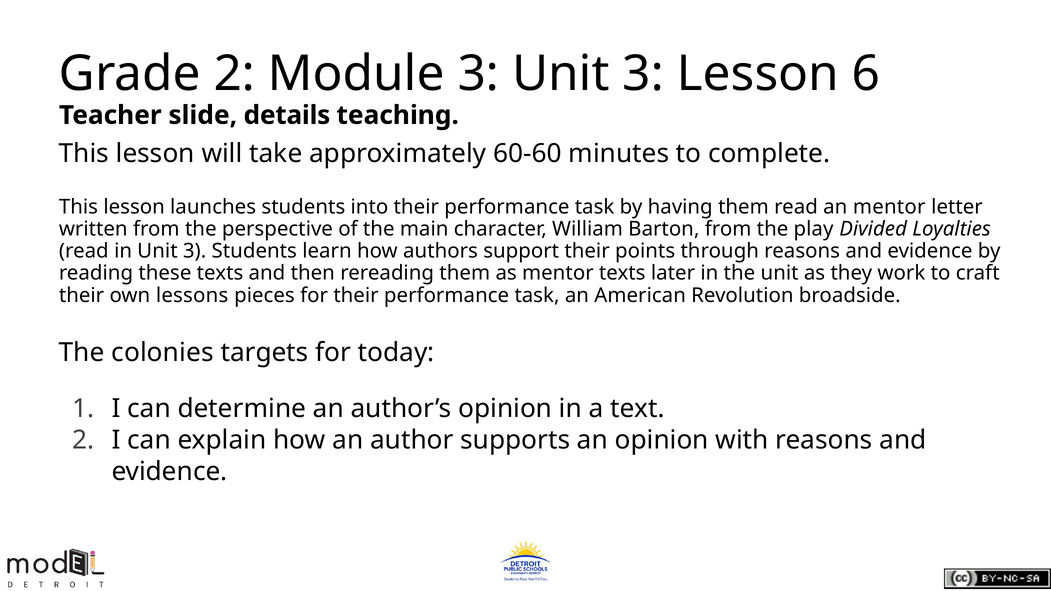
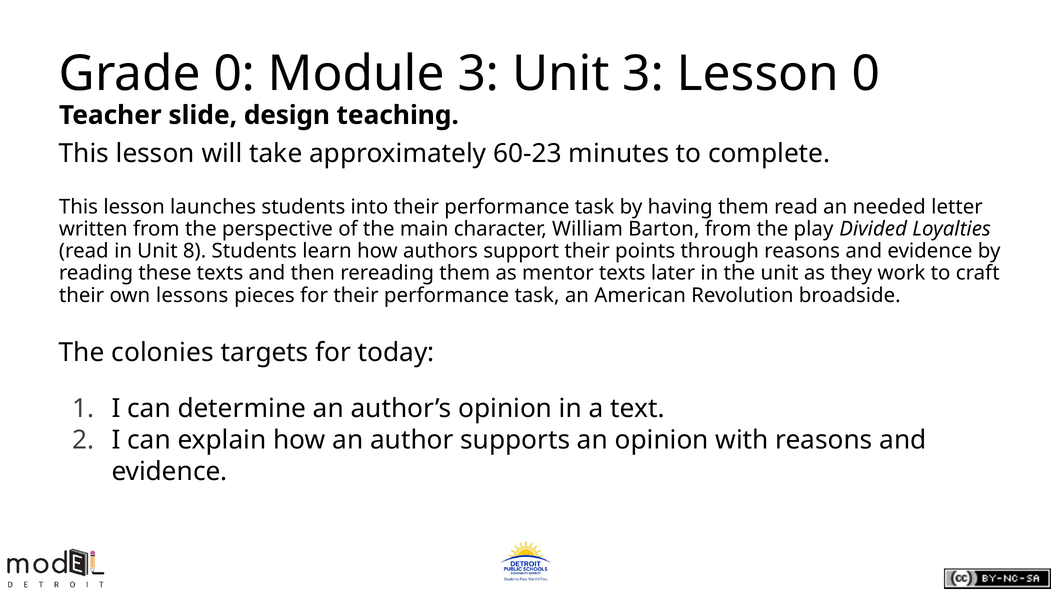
Grade 2: 2 -> 0 (234, 74)
Lesson 6: 6 -> 0 (866, 74)
details: details -> design (287, 115)
60-60: 60-60 -> 60-23 (527, 153)
an mentor: mentor -> needed (889, 207)
in Unit 3: 3 -> 8 (195, 251)
